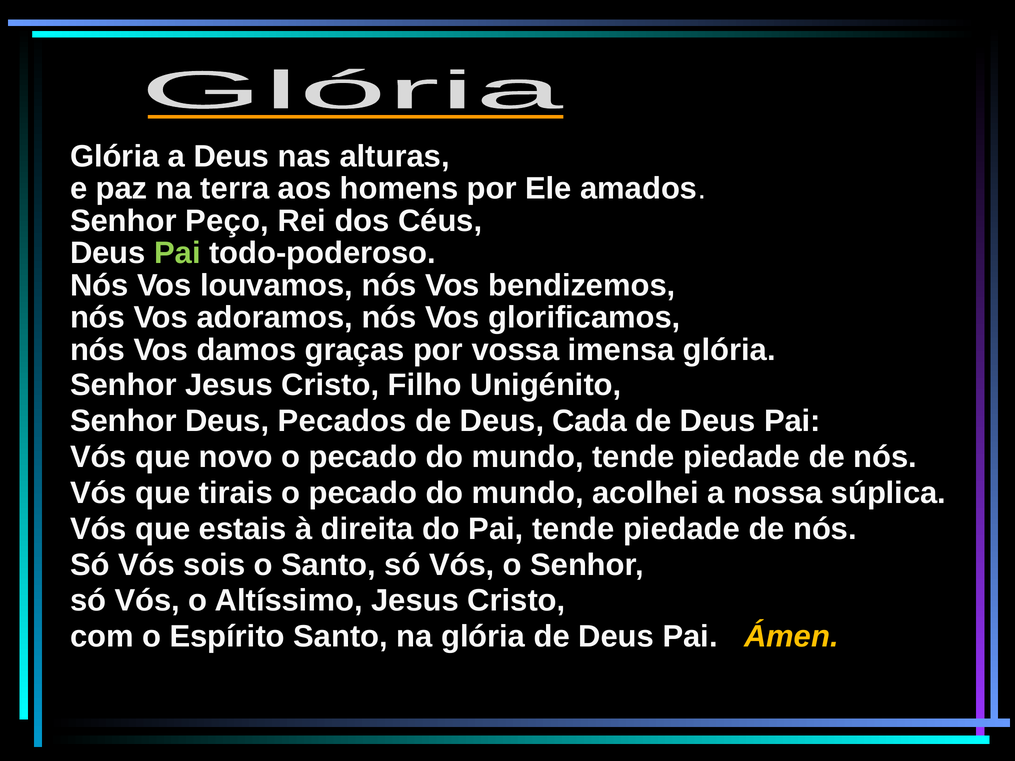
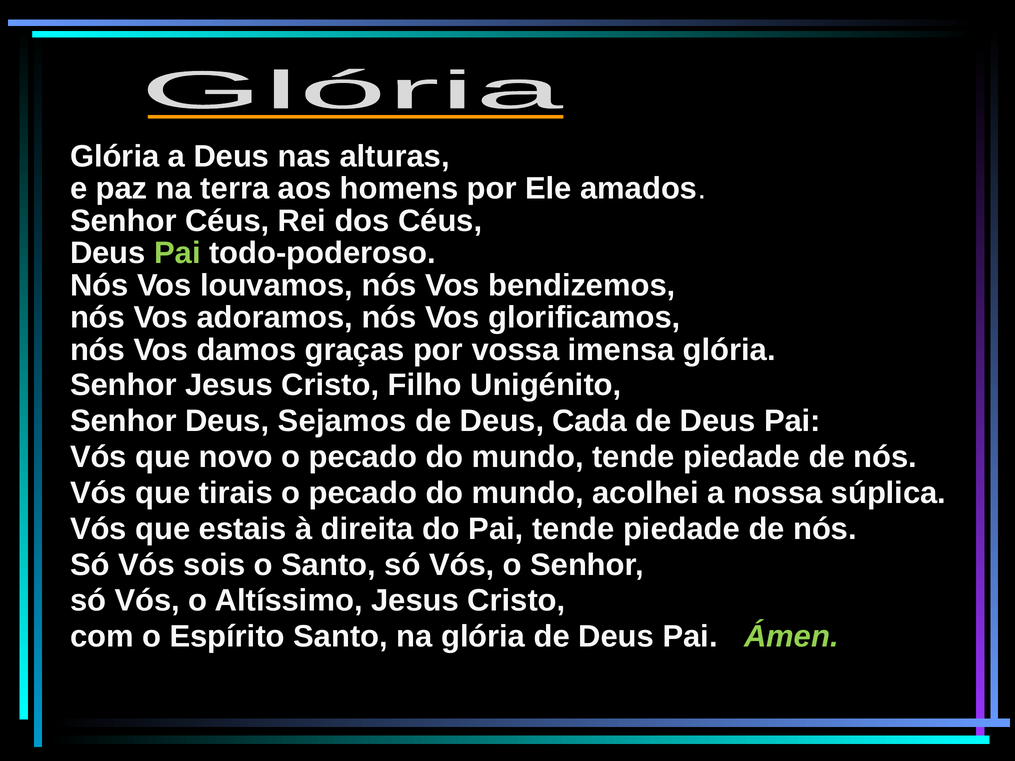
Senhor Peço: Peço -> Céus (227, 221)
Pecados: Pecados -> Sejamos (342, 421)
Ámen colour: yellow -> light green (791, 637)
